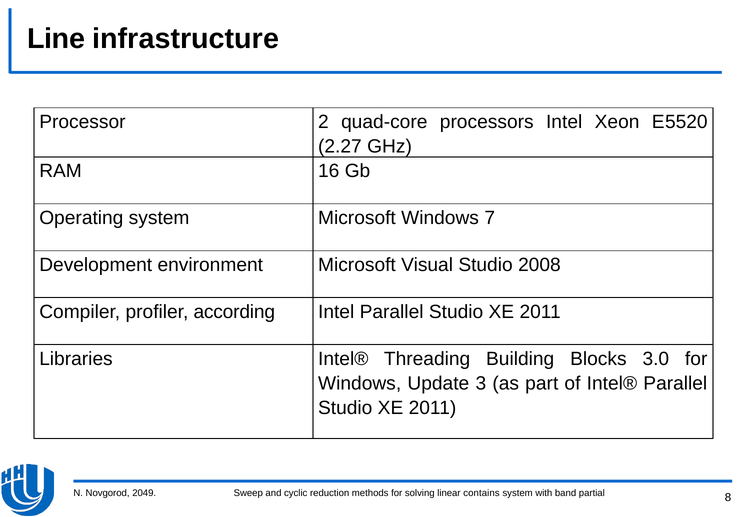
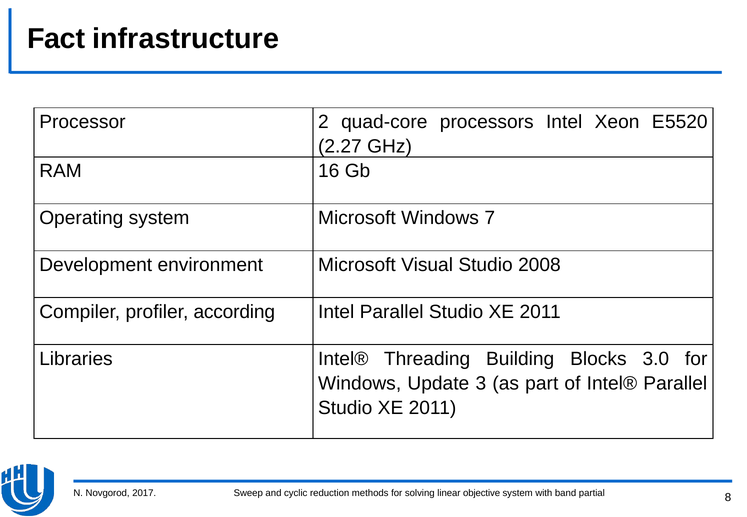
Line: Line -> Fact (56, 39)
2049: 2049 -> 2017 (144, 493)
contains: contains -> objective (482, 493)
